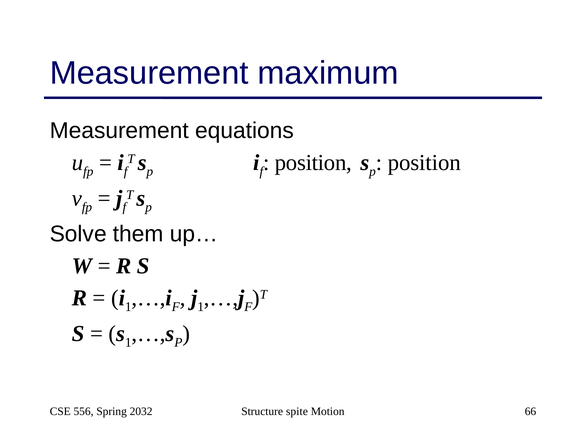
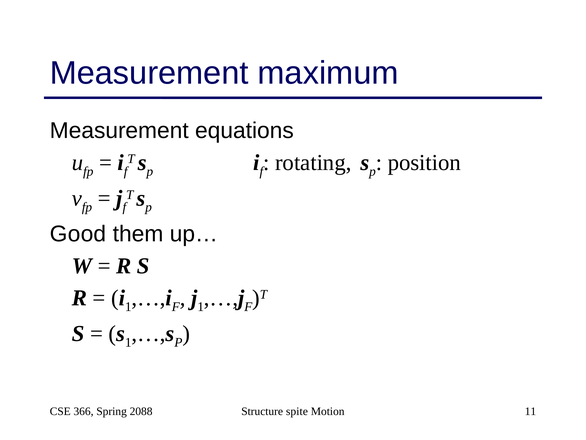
position: position -> rotating (313, 162)
Solve: Solve -> Good (78, 234)
556: 556 -> 366 (84, 411)
2032: 2032 -> 2088 (141, 411)
66: 66 -> 11 (530, 411)
